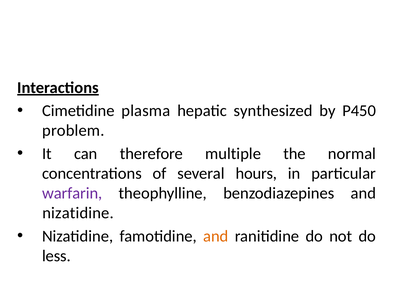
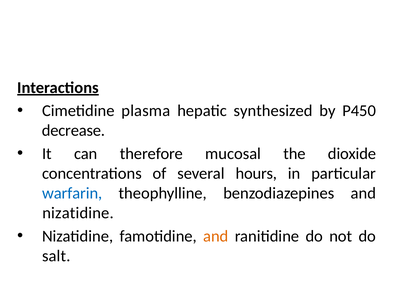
problem: problem -> decrease (73, 131)
multiple: multiple -> mucosal (233, 154)
normal: normal -> dioxide (352, 154)
warfarin colour: purple -> blue (72, 194)
less: less -> salt (56, 257)
